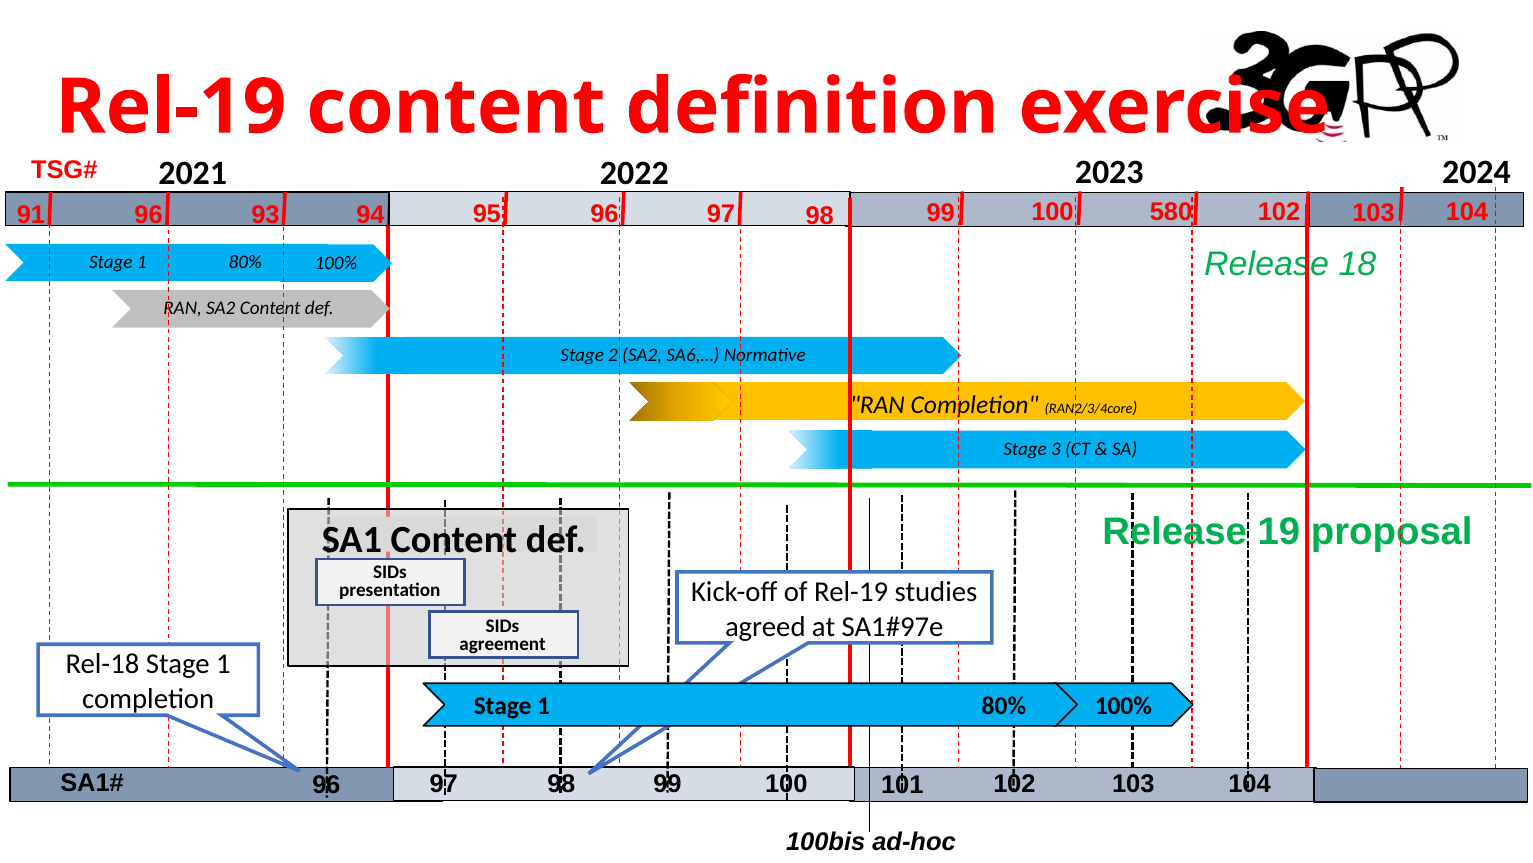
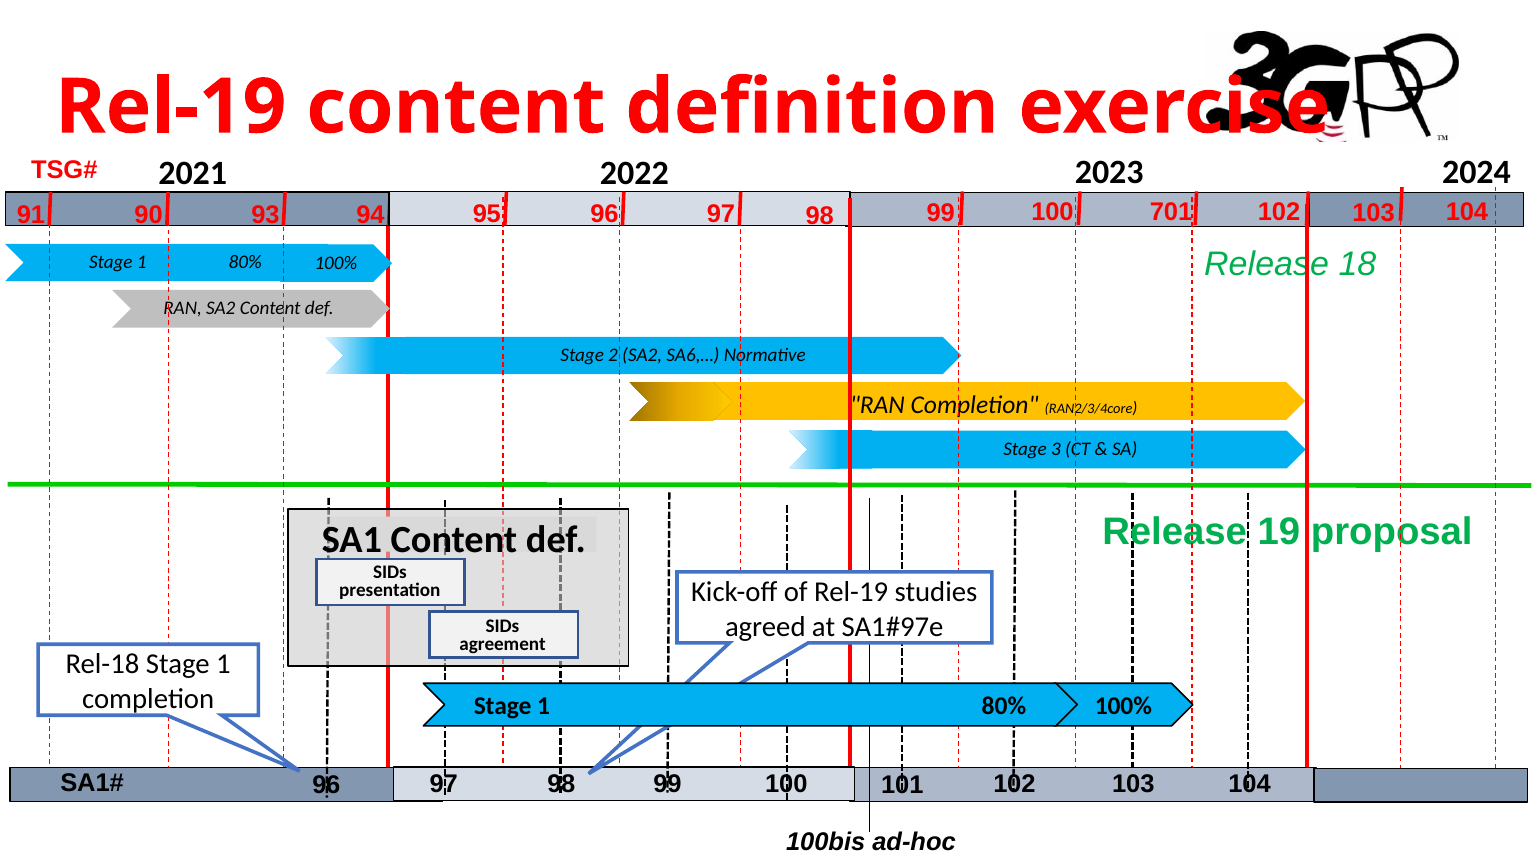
580: 580 -> 701 (1171, 212)
91 96: 96 -> 90 (149, 215)
